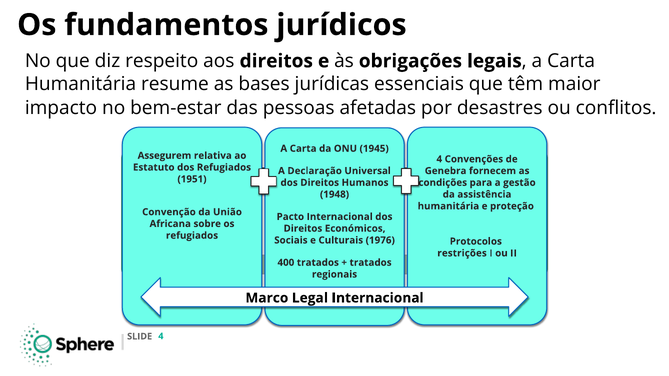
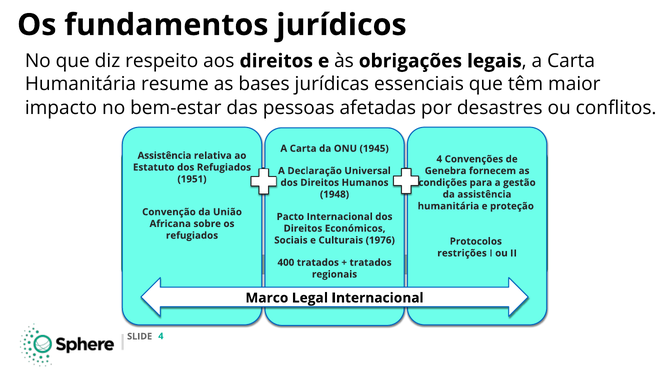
Assegurem: Assegurem -> Assistência (165, 156)
